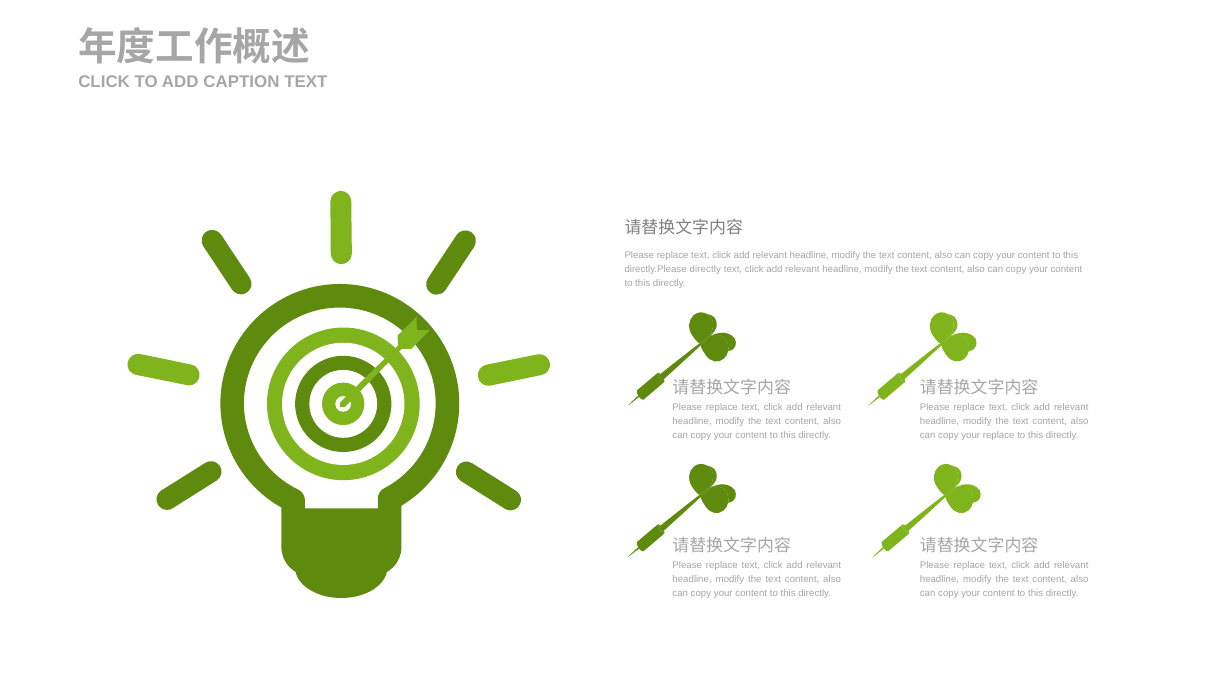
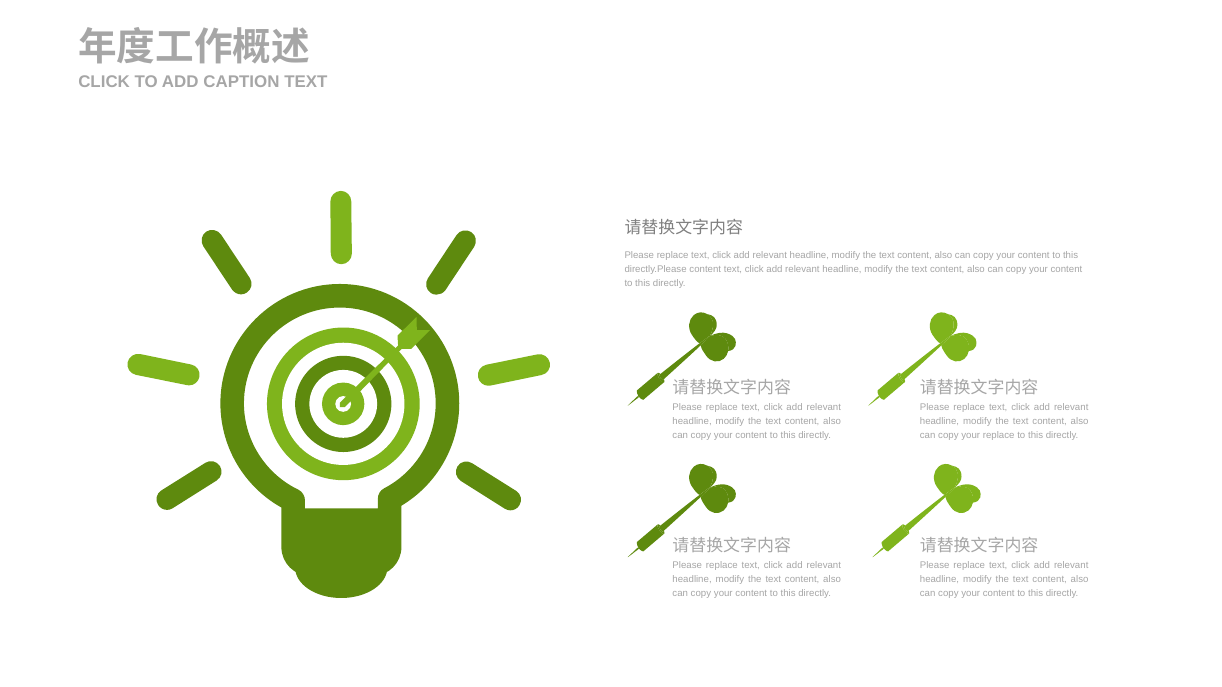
directly.Please directly: directly -> content (705, 269)
